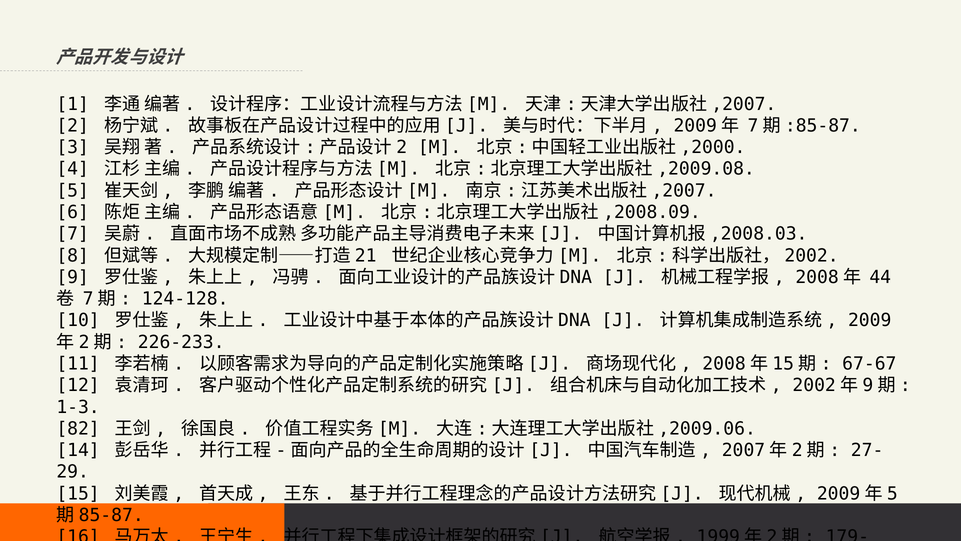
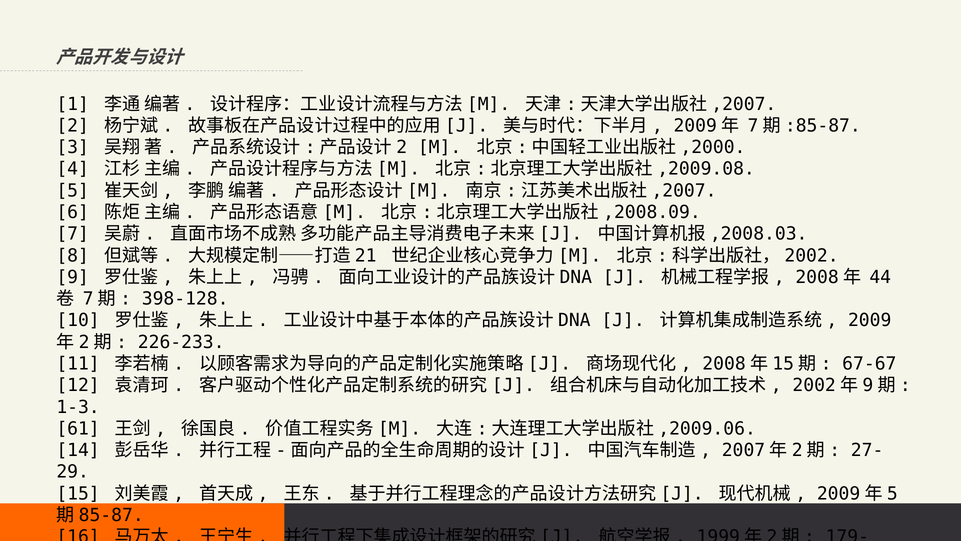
124-128: 124-128 -> 398-128 (185, 299)
82: 82 -> 61 (78, 428)
